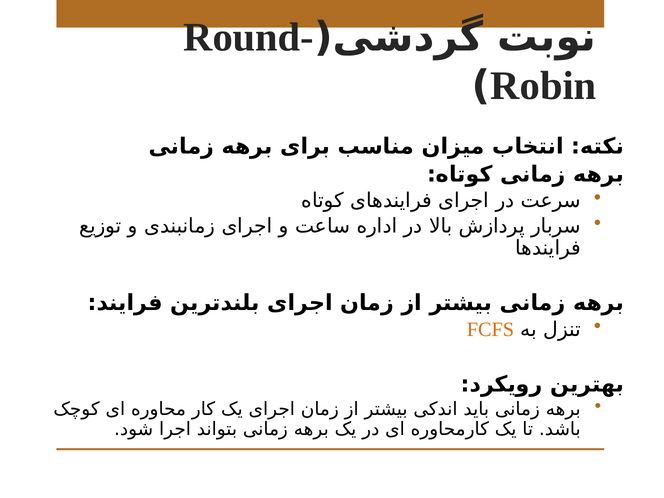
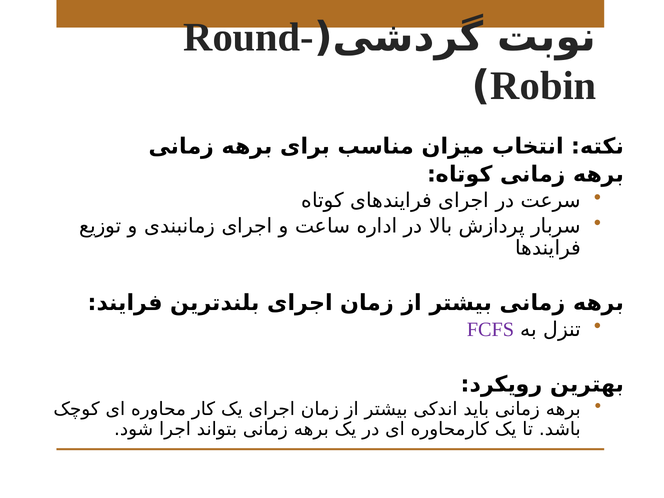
FCFS colour: orange -> purple (490, 329)
